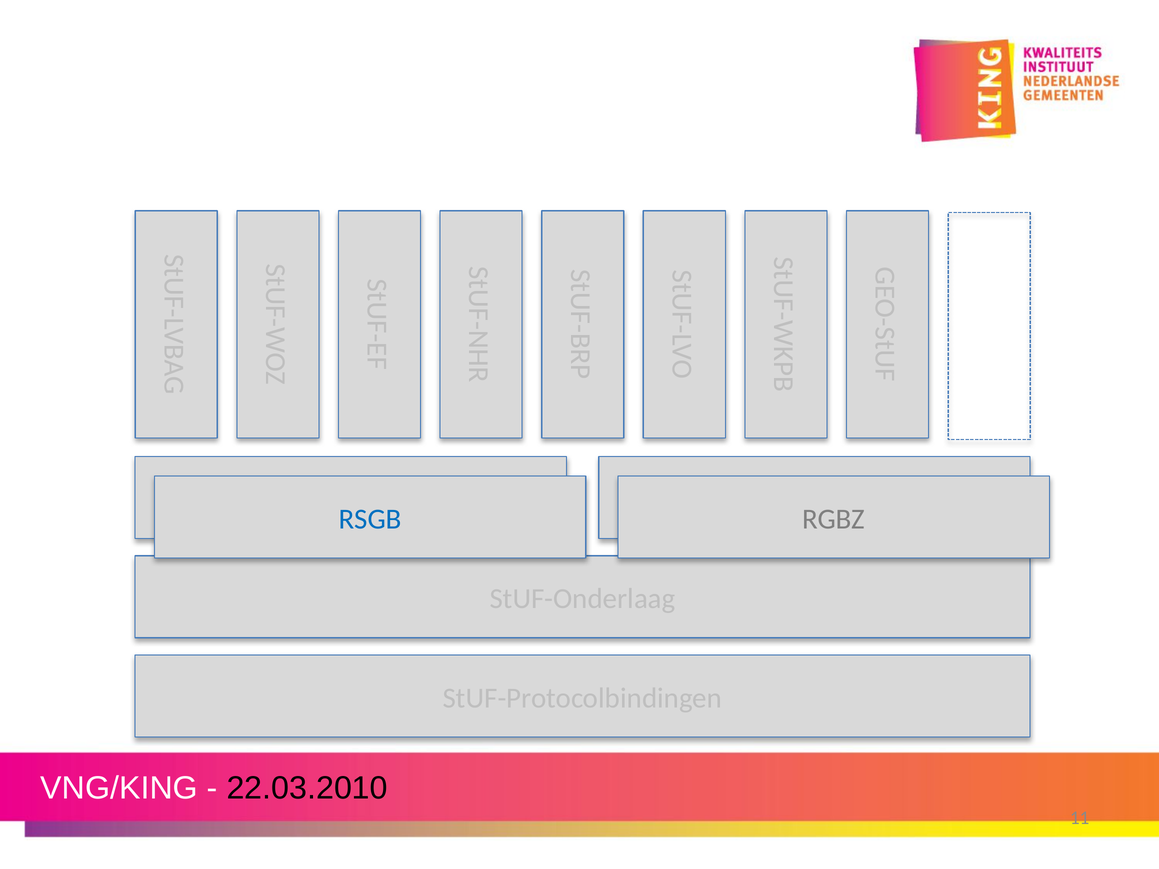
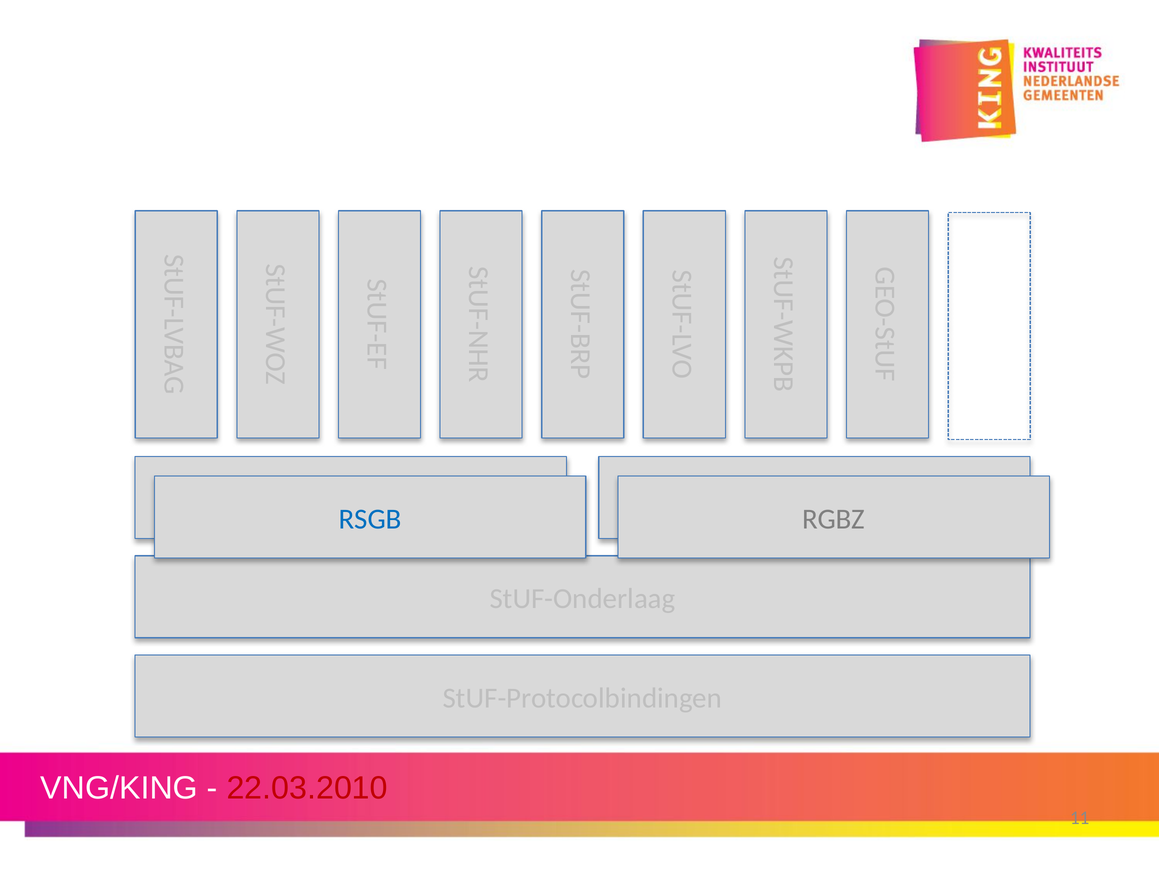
22.03.2010 colour: black -> red (307, 788)
